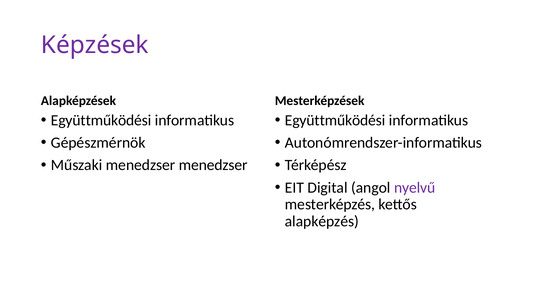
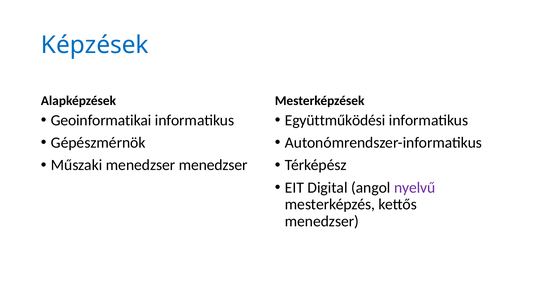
Képzések colour: purple -> blue (95, 45)
Együttműködési: Együttműködési -> Geoinformatikai (101, 120)
alapképzés: alapképzés -> menedzser (322, 221)
